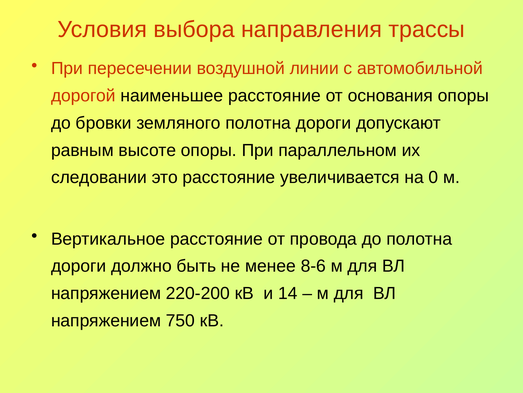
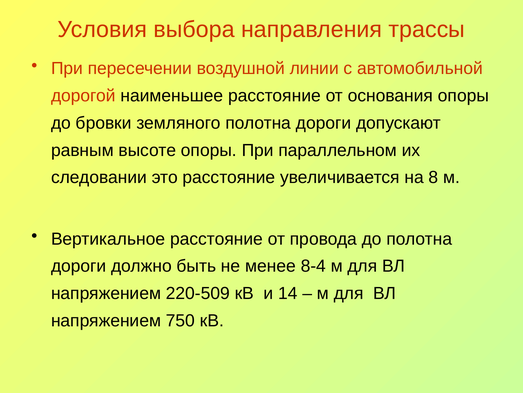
0: 0 -> 8 (433, 177)
8-6: 8-6 -> 8-4 (313, 266)
220-200: 220-200 -> 220-509 (198, 293)
